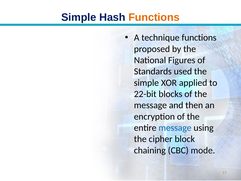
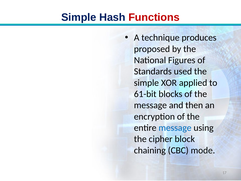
Functions colour: orange -> red (154, 17)
technique functions: functions -> produces (199, 38)
22-bit: 22-bit -> 61-bit (145, 94)
